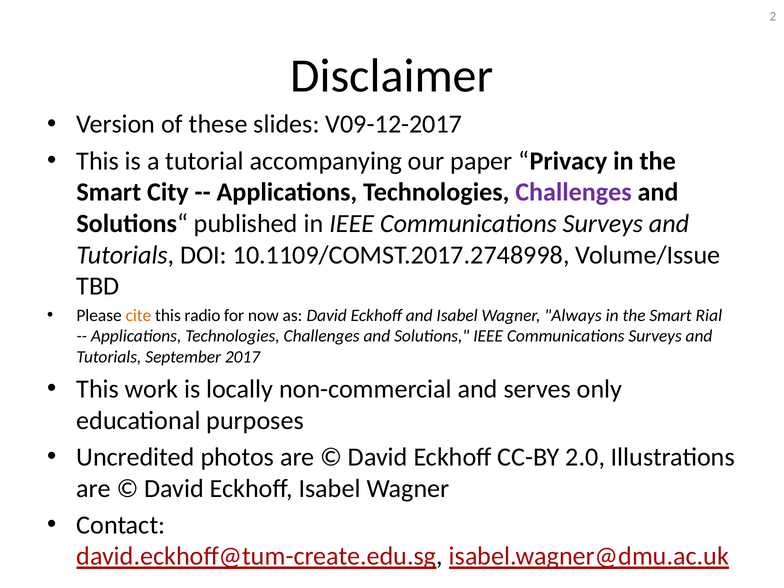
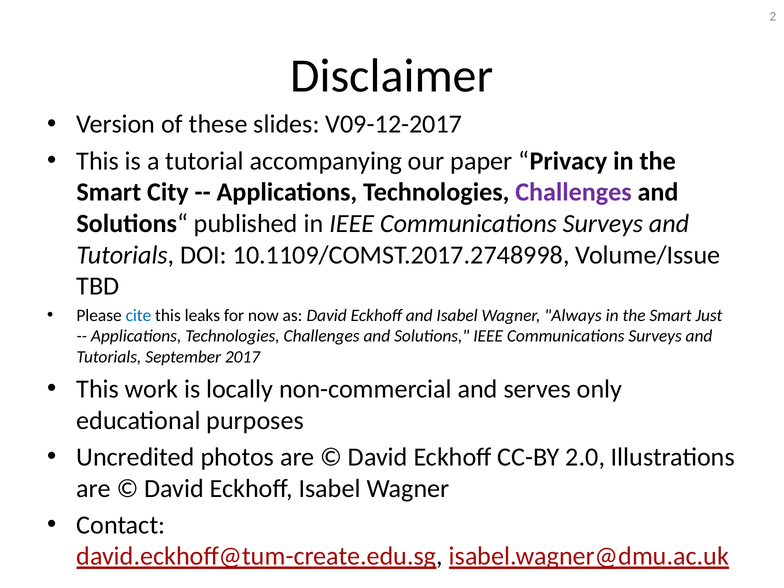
cite colour: orange -> blue (138, 315)
radio: radio -> leaks (202, 315)
Rial: Rial -> Just (709, 315)
